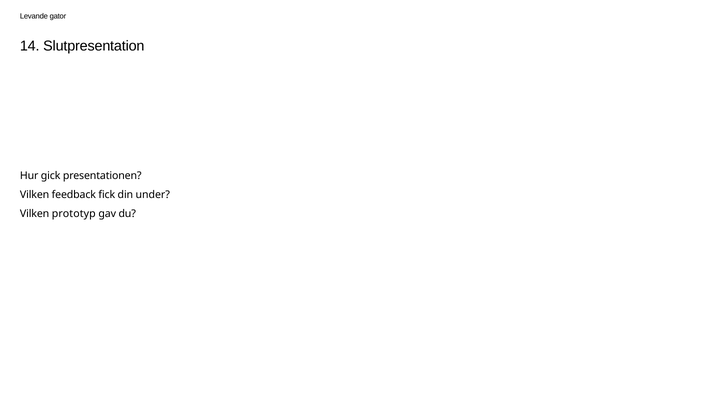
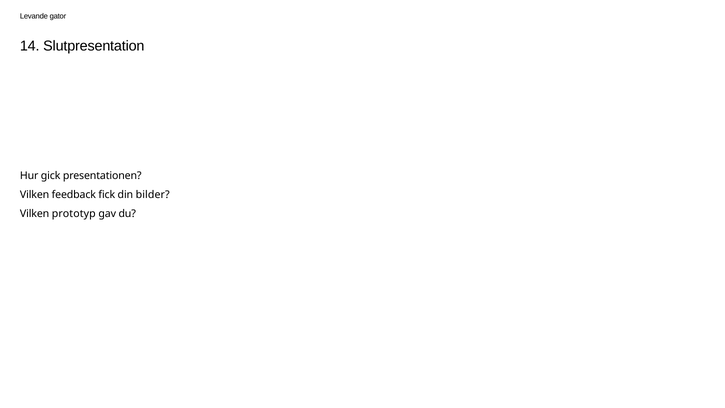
under: under -> bilder (153, 195)
